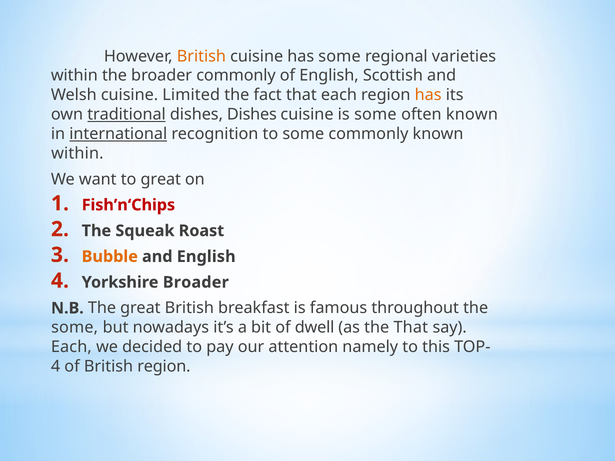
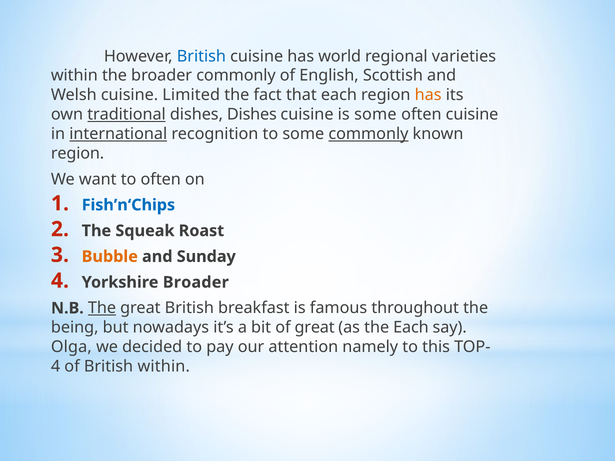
British colour: orange -> blue (201, 56)
has some: some -> world (340, 56)
often known: known -> cuisine (472, 115)
commonly underline: none -> present (368, 134)
within: within -> region (78, 154)
to great: great -> often (161, 179)
Fish’n‘Chips colour: red -> blue (128, 205)
and English: English -> Sunday (206, 257)
The underline: none -> present (102, 308)
some: some -> being (75, 328)
of dwell: dwell -> great (315, 328)
the That: That -> Each (411, 328)
Each: Each -> Olga (71, 347)
British region: region -> within (164, 367)
